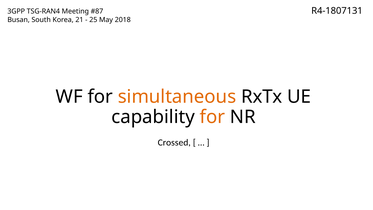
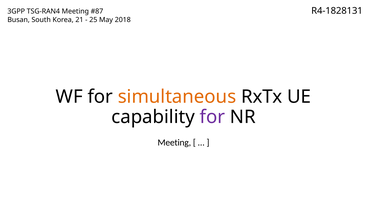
R4-1807131: R4-1807131 -> R4-1828131 (337, 11)
for colour: orange -> purple (212, 117)
Crossed: Crossed -> Meeting (174, 142)
